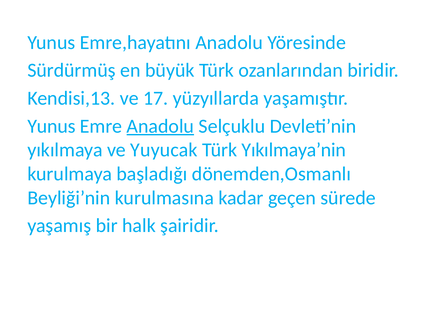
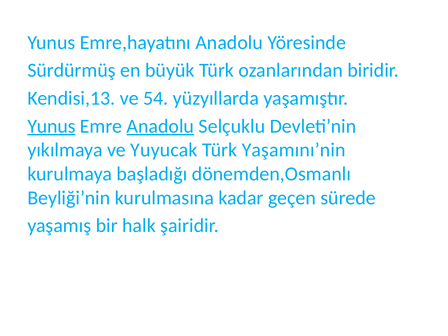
17: 17 -> 54 (156, 98)
Yunus underline: none -> present (51, 126)
Yıkılmaya’nin: Yıkılmaya’nin -> Yaşamını’nin (294, 150)
